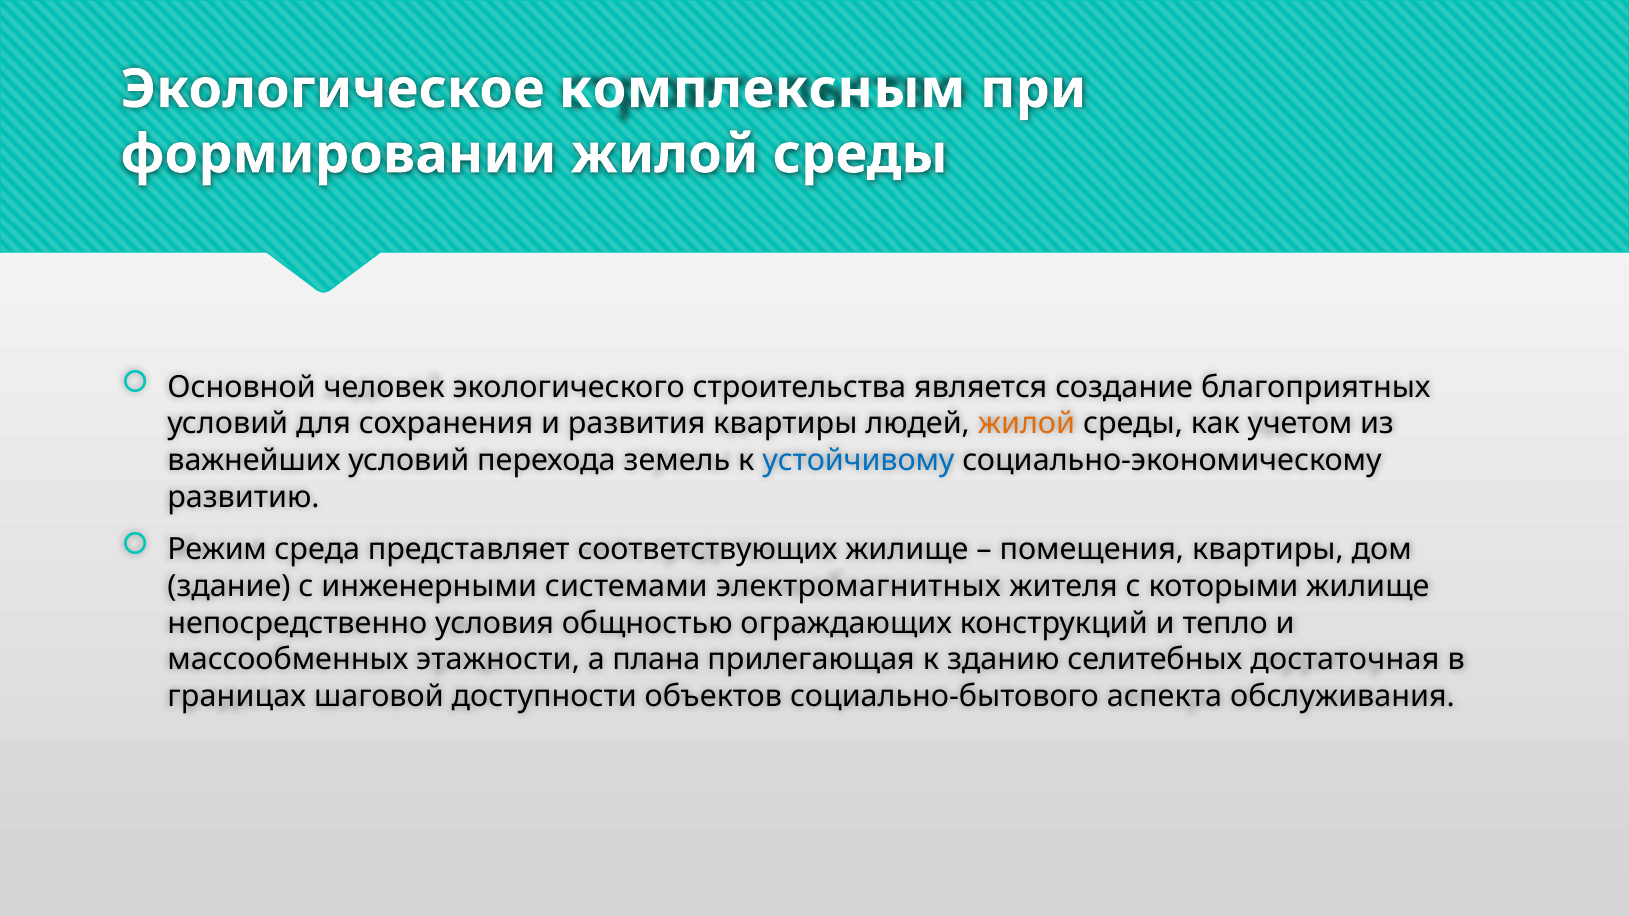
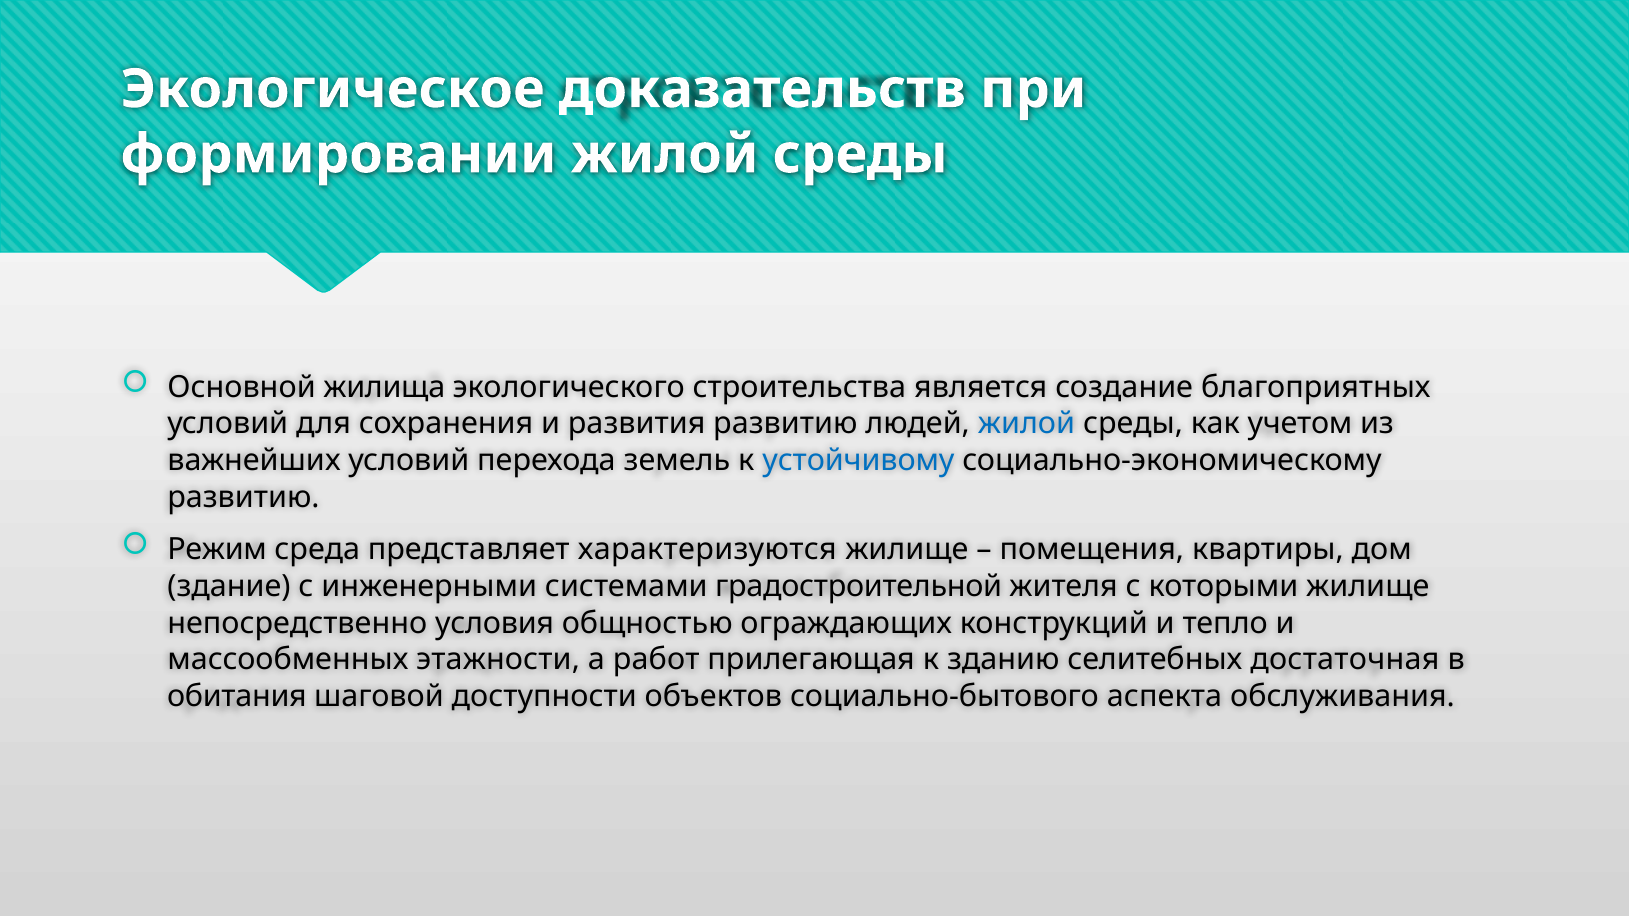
комплексным: комплексным -> доказательств (762, 89)
человек: человек -> жилища (384, 387)
развития квартиры: квартиры -> развитию (785, 424)
жилой colour: orange -> blue (1026, 424)
соответствующих: соответствующих -> характеризуются (707, 550)
электромагнитных: электромагнитных -> градостроительной (859, 587)
плана: плана -> работ (656, 660)
границах: границах -> обитания (237, 697)
